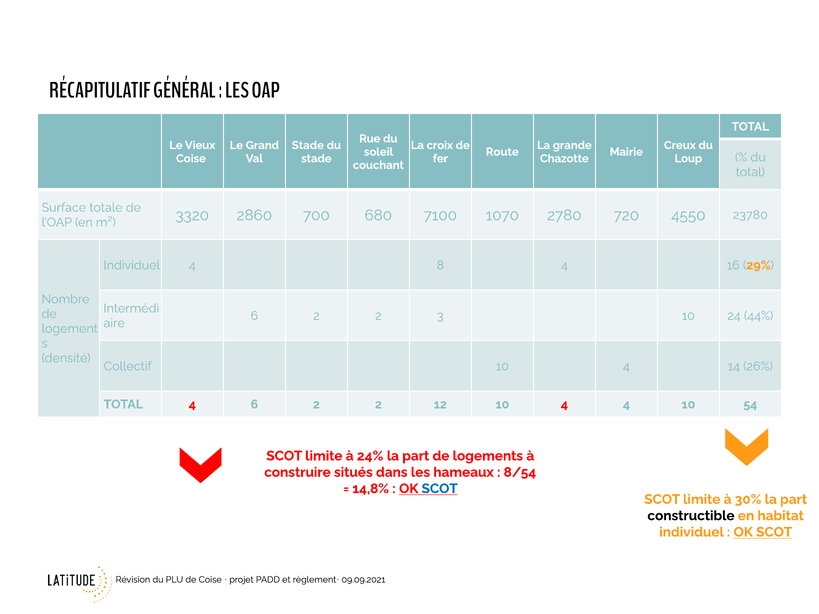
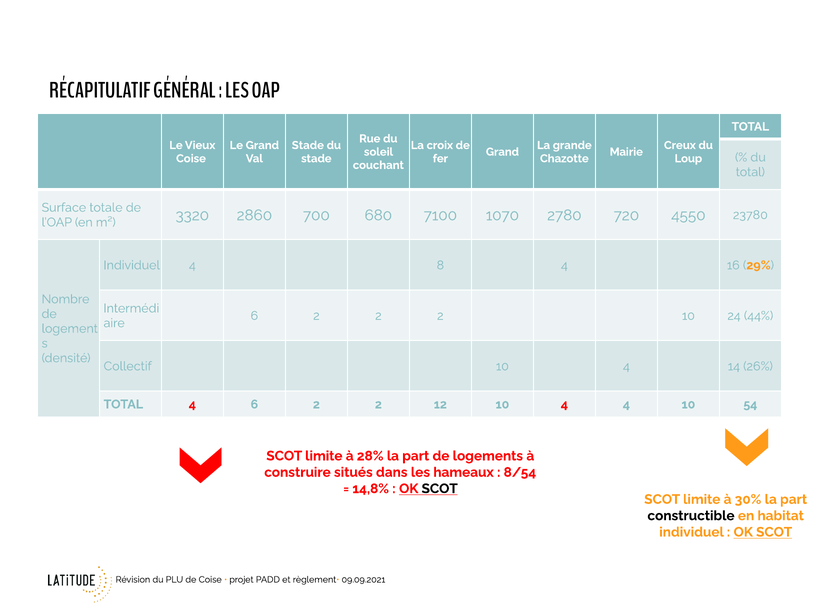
Route: Route -> Grand (502, 152)
2 2 3: 3 -> 2 (440, 316)
24%: 24% -> 28% (370, 456)
SCOT colour: blue -> black (440, 489)
